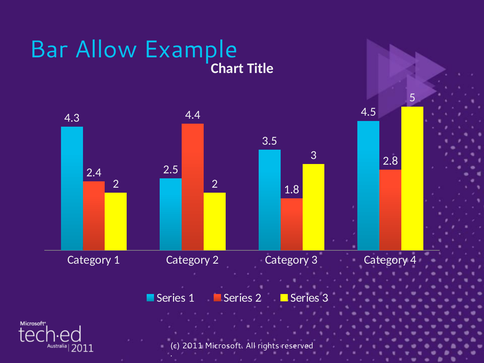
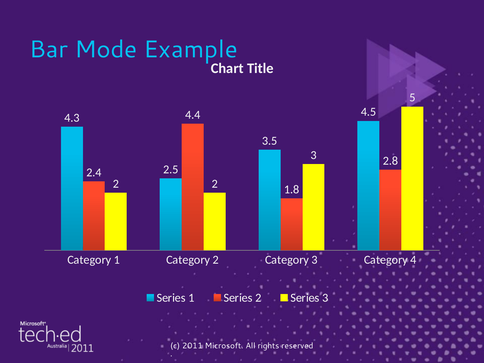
Allow: Allow -> Mode (106, 50)
